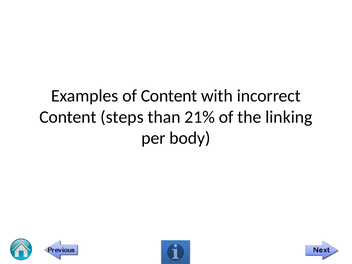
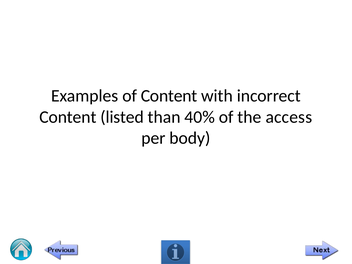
steps: steps -> listed (122, 117)
21%: 21% -> 40% (200, 117)
linking: linking -> access (289, 117)
